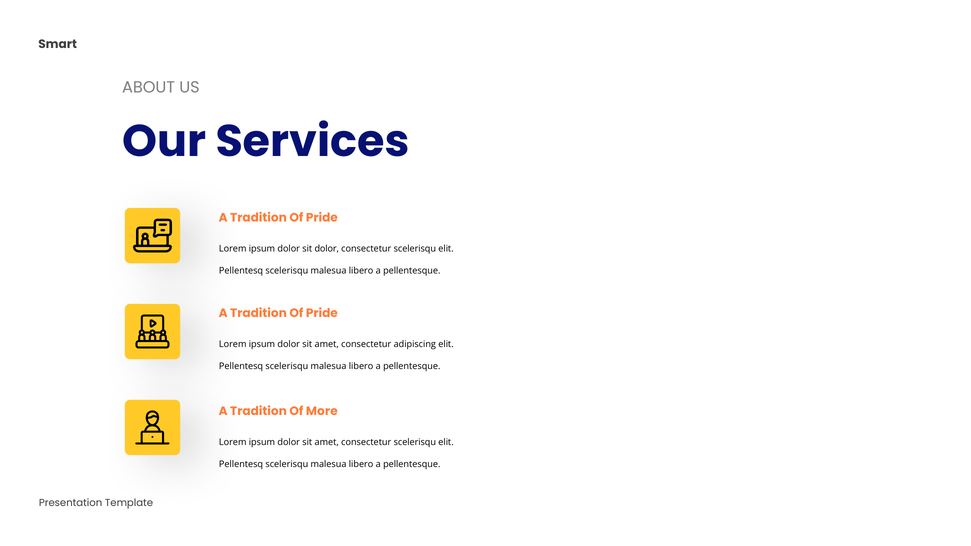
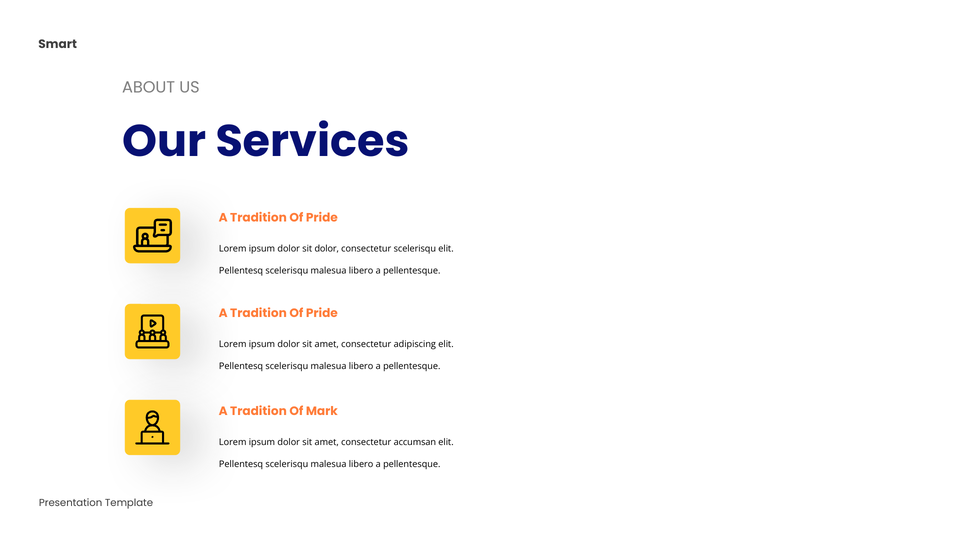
More: More -> Mark (322, 412)
amet consectetur scelerisqu: scelerisqu -> accumsan (415, 443)
